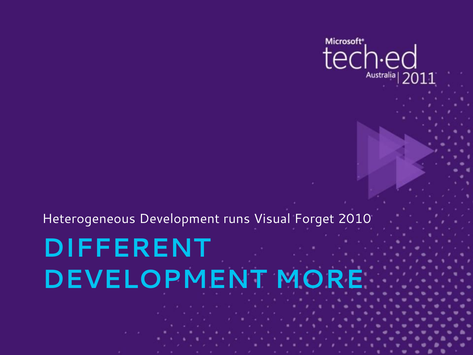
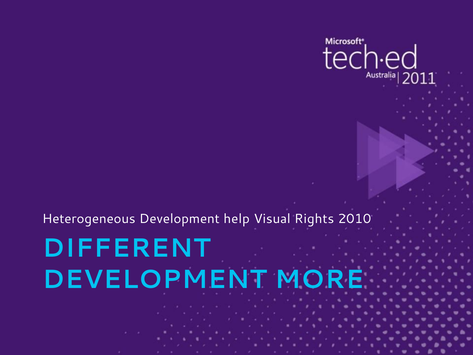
runs: runs -> help (237, 219)
Forget: Forget -> Rights (314, 219)
